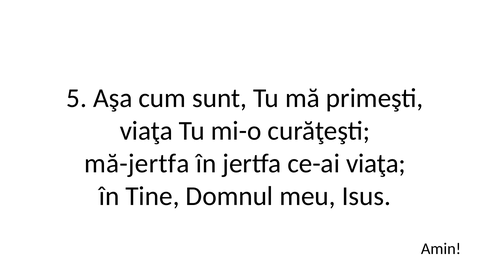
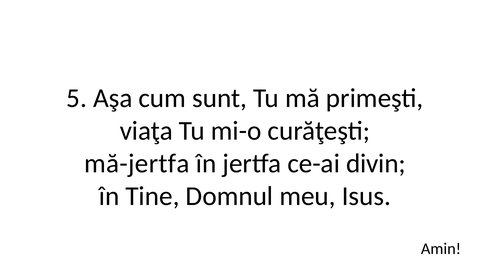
ce-ai viaţa: viaţa -> divin (376, 163)
